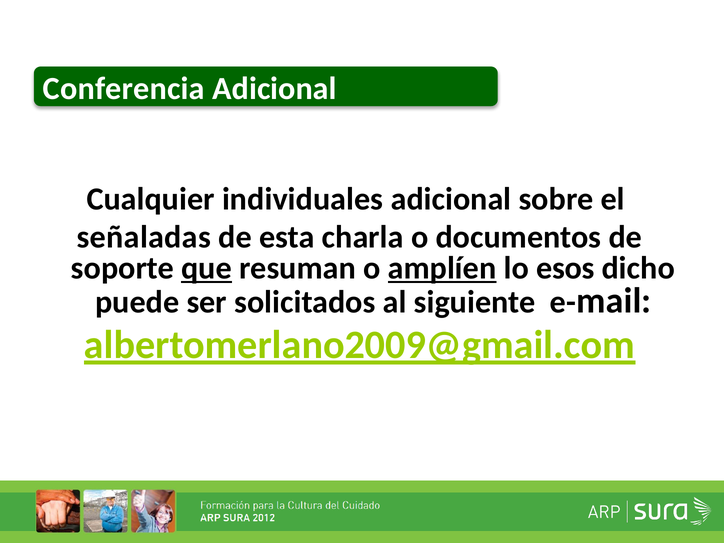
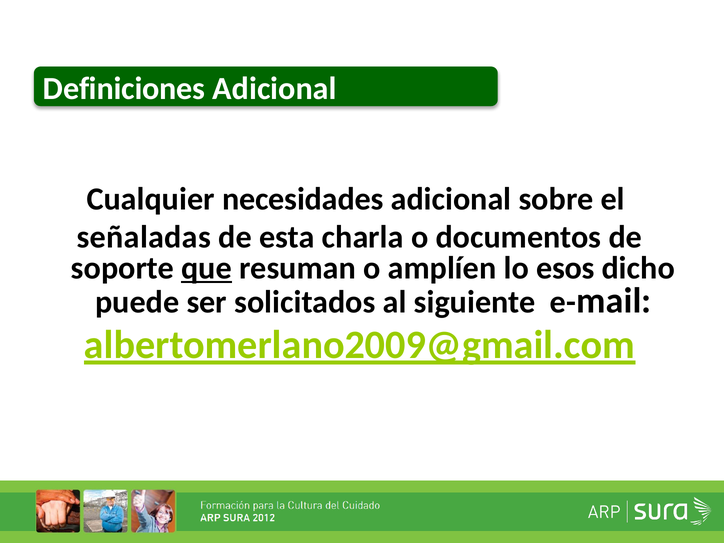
Conferencia: Conferencia -> Definiciones (124, 89)
individuales: individuales -> necesidades (303, 199)
amplíen underline: present -> none (442, 268)
